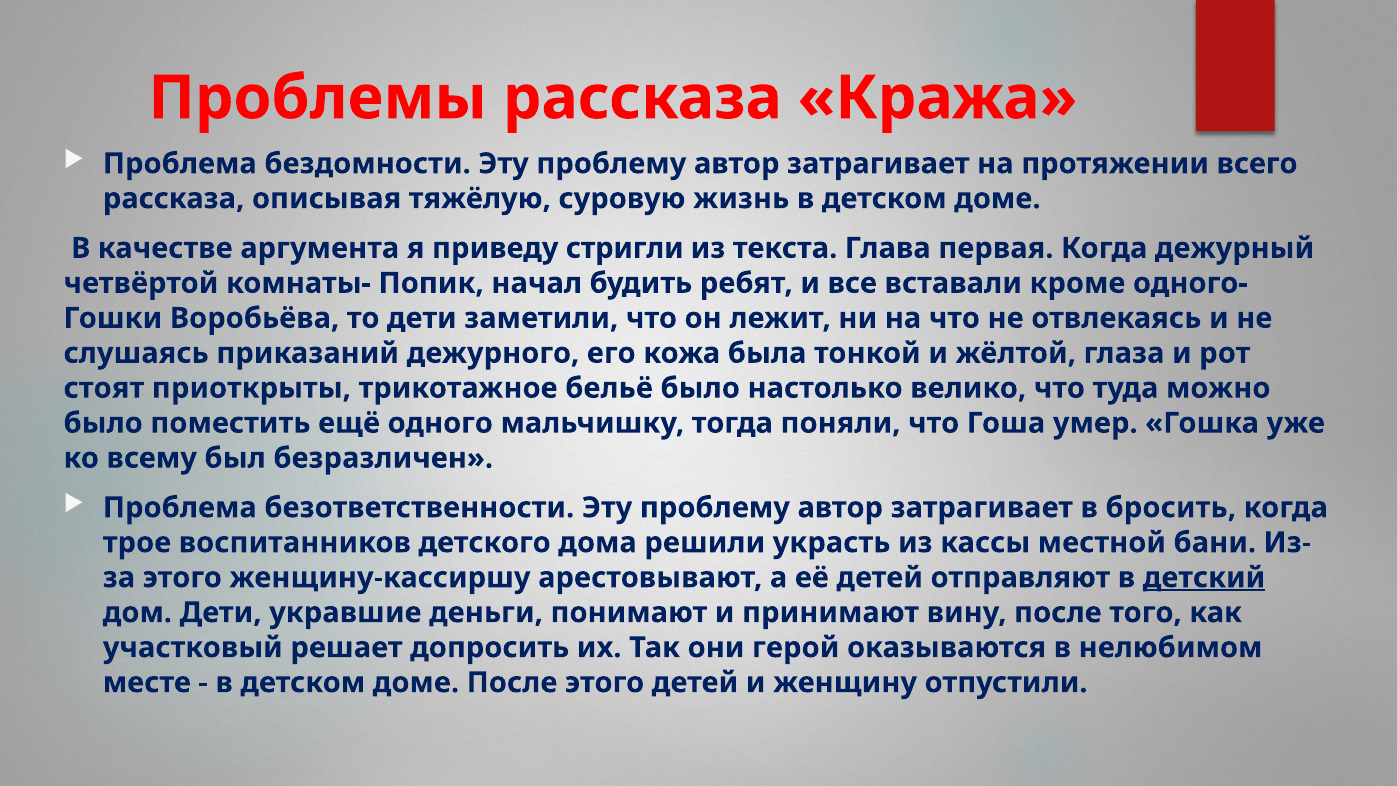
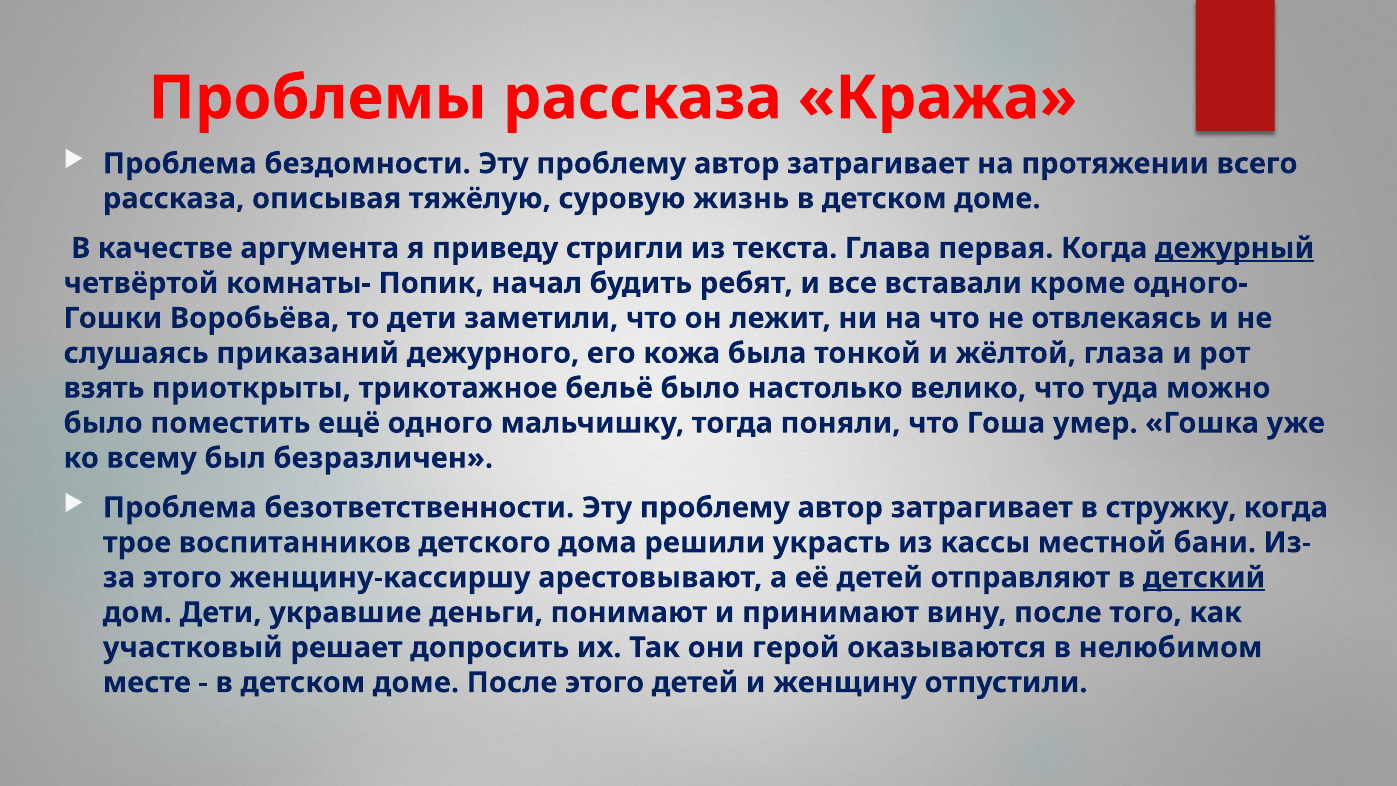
дежурный underline: none -> present (1235, 248)
стоят: стоят -> взять (104, 388)
бросить: бросить -> стружку (1171, 508)
